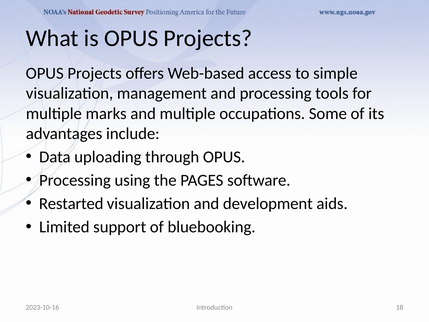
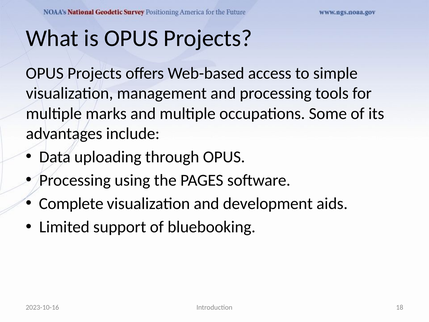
Restarted: Restarted -> Complete (71, 204)
